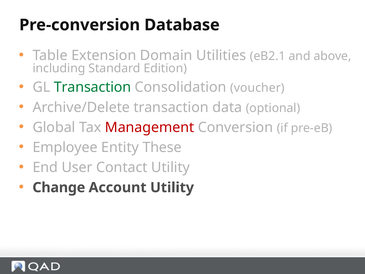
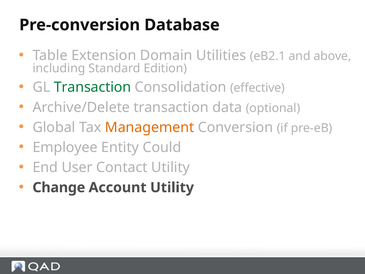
voucher: voucher -> effective (258, 88)
Management colour: red -> orange (150, 127)
These: These -> Could (162, 147)
